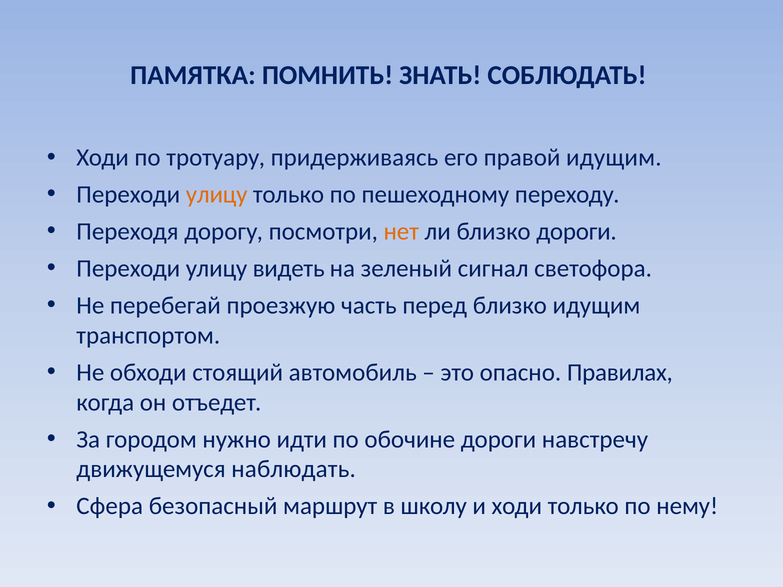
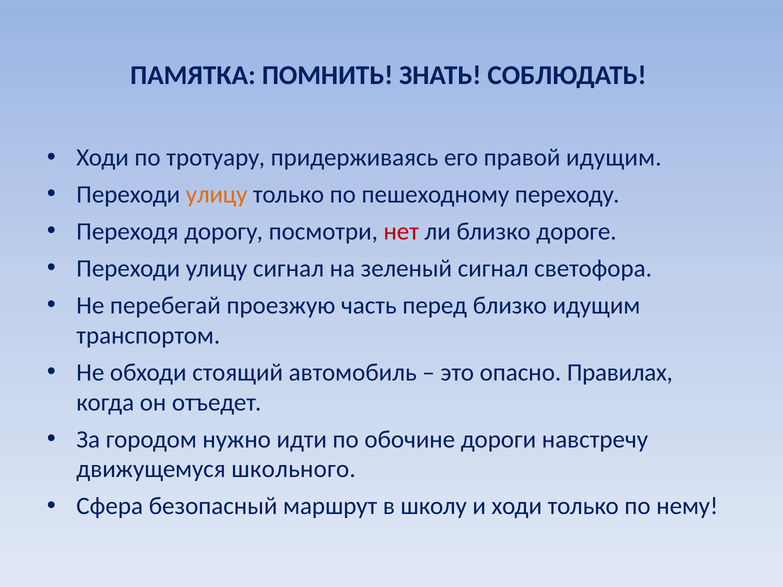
нет colour: orange -> red (401, 232)
близко дороги: дороги -> дороге (576, 232)
улицу видеть: видеть -> сигнал (288, 269)
наблюдать: наблюдать -> школьного (294, 469)
